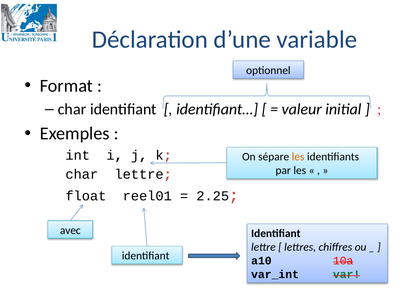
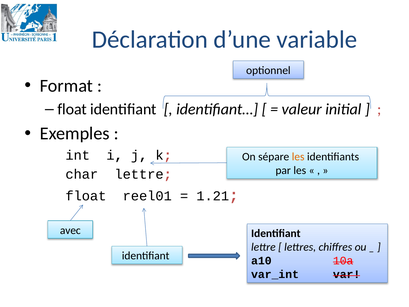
char: char -> float (72, 109)
2.25: 2.25 -> 1.21 (213, 196)
var colour: green -> black (347, 274)
